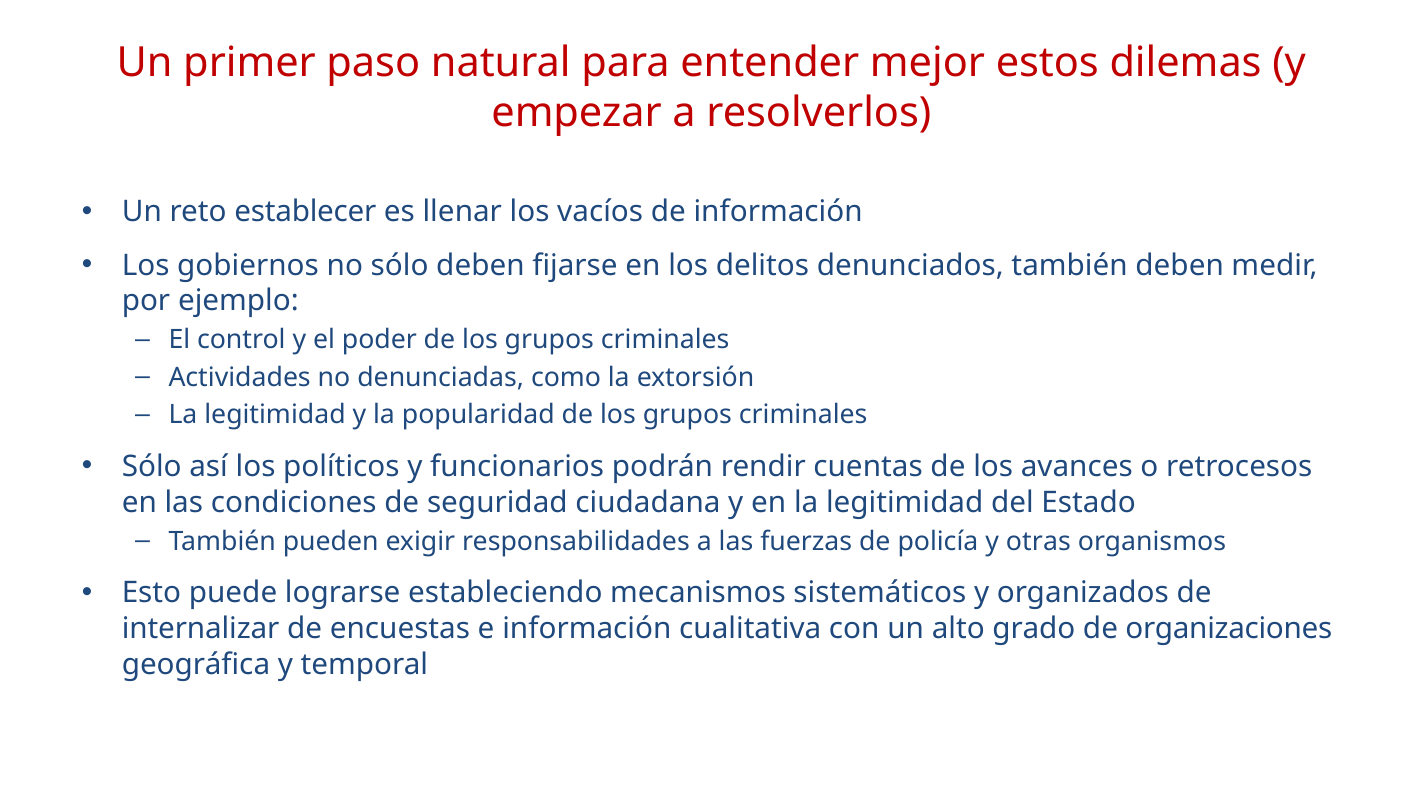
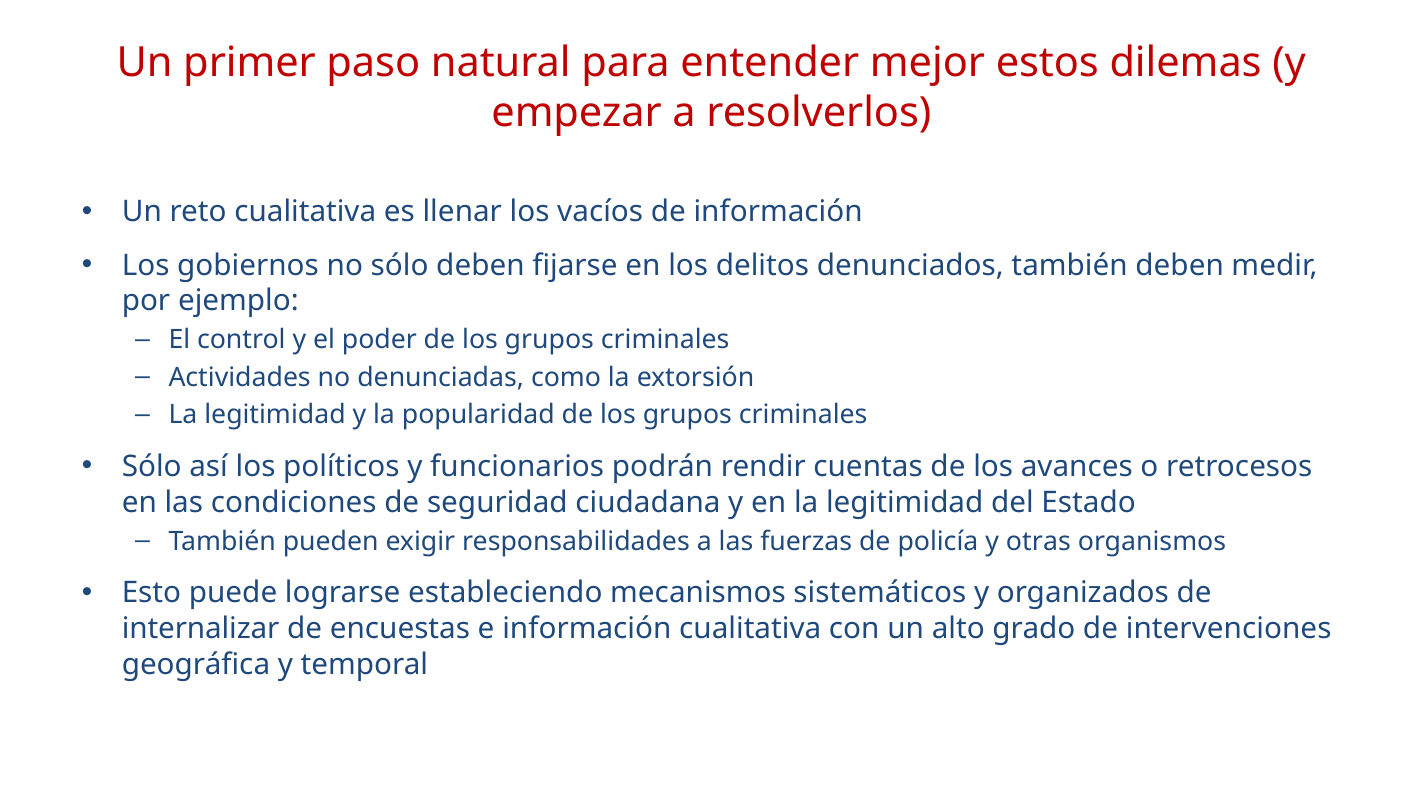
reto establecer: establecer -> cualitativa (305, 212)
organizaciones: organizaciones -> intervenciones (1229, 628)
